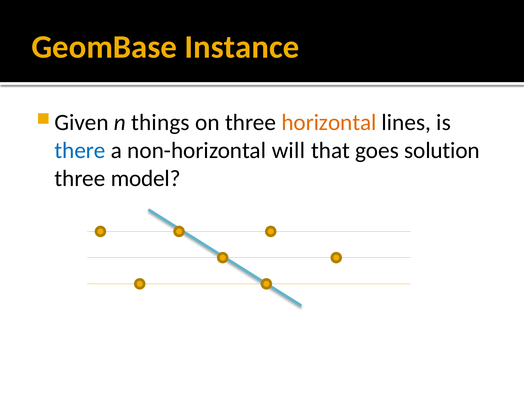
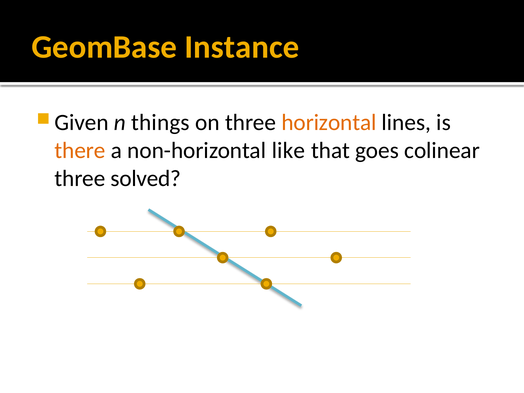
there colour: blue -> orange (80, 151)
will: will -> like (288, 151)
solution: solution -> colinear (442, 151)
model: model -> solved (146, 178)
